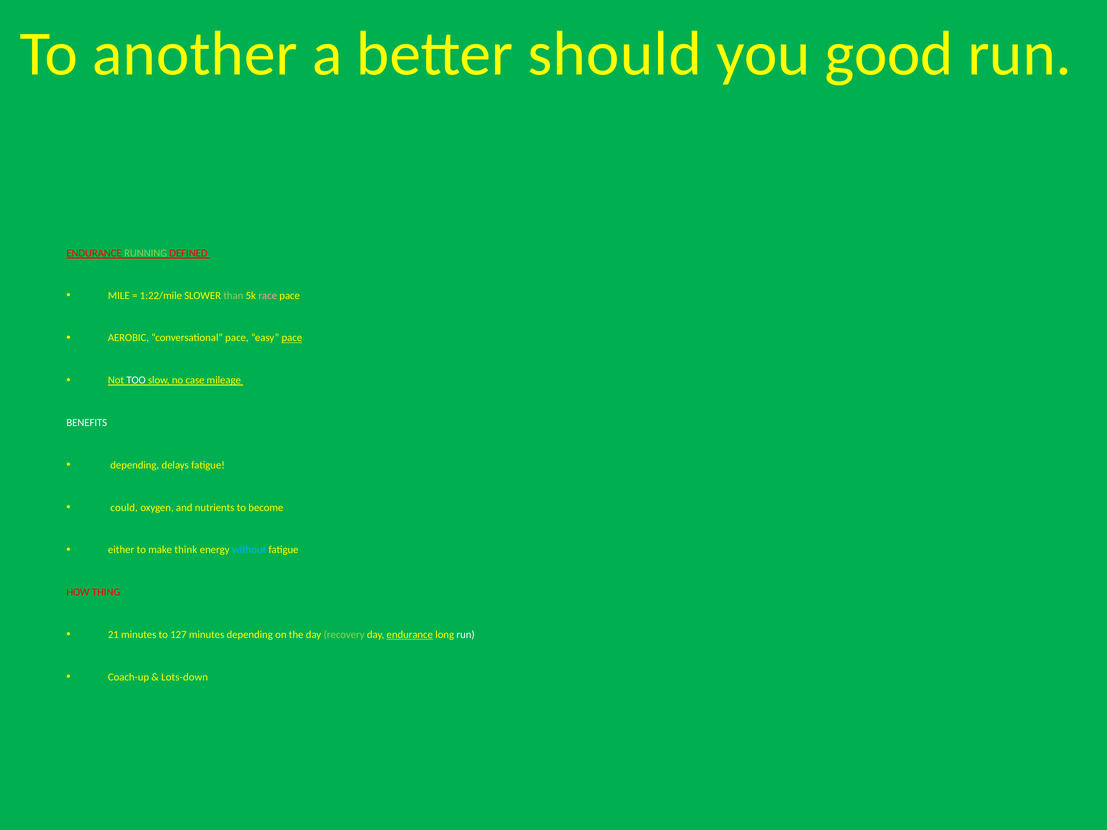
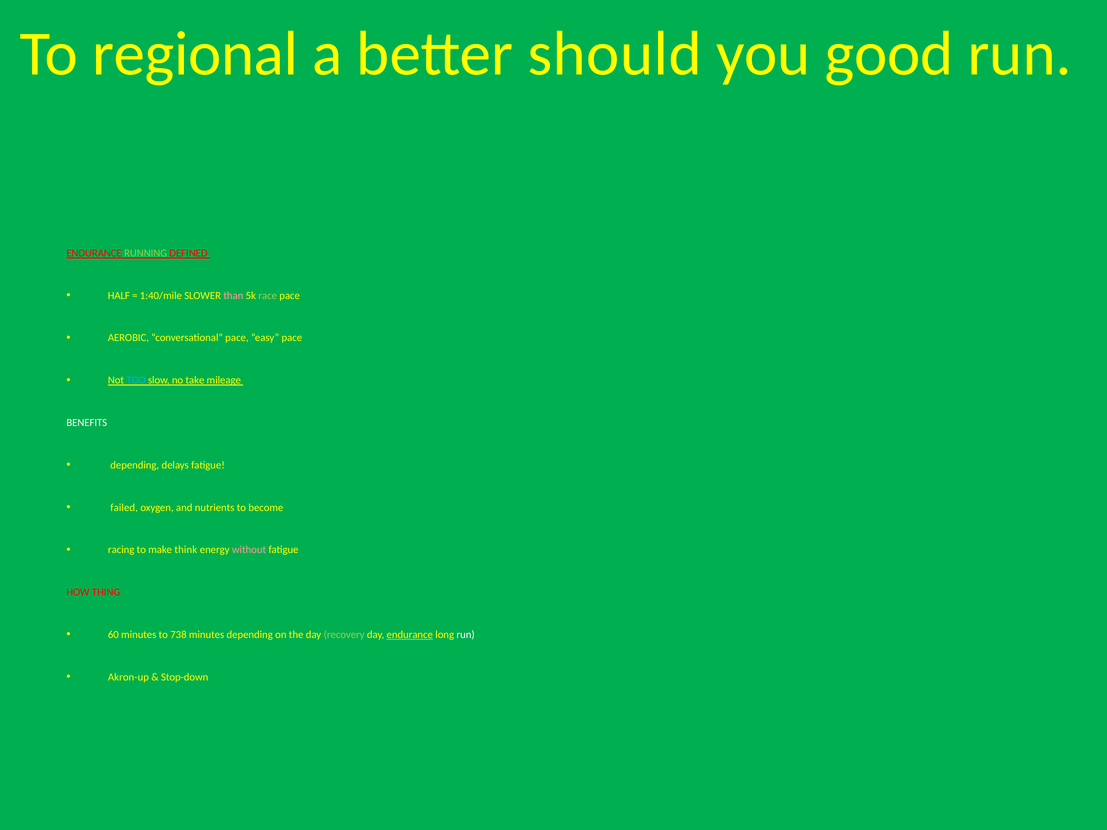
another: another -> regional (195, 54)
MILE: MILE -> HALF (119, 296)
1:22/mile: 1:22/mile -> 1:40/mile (161, 296)
than colour: light green -> pink (233, 296)
race colour: pink -> light green (268, 296)
pace underline: present -> none (292, 338)
TOO colour: white -> light blue (136, 380)
case: case -> take (195, 380)
could: could -> failed (124, 508)
either: either -> racing (121, 550)
without colour: light blue -> pink (249, 550)
21: 21 -> 60 (113, 635)
127: 127 -> 738 (178, 635)
Coach-up: Coach-up -> Akron-up (128, 677)
Lots-down: Lots-down -> Stop-down (185, 677)
